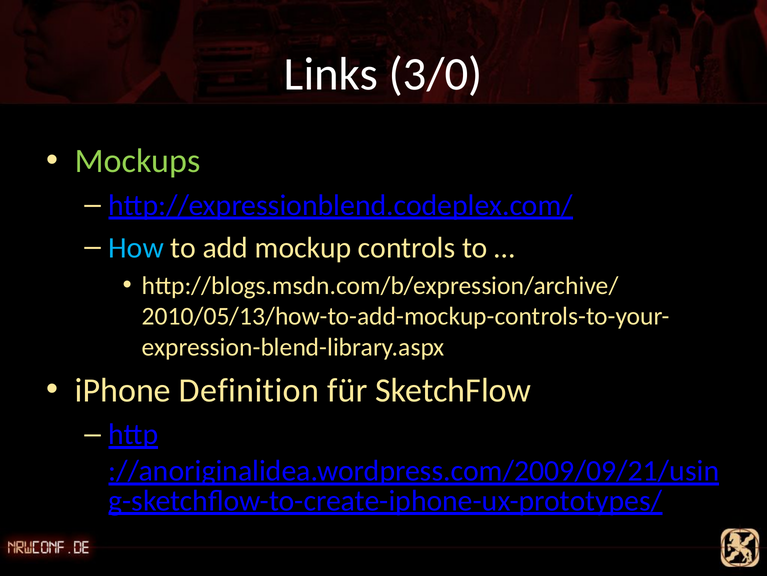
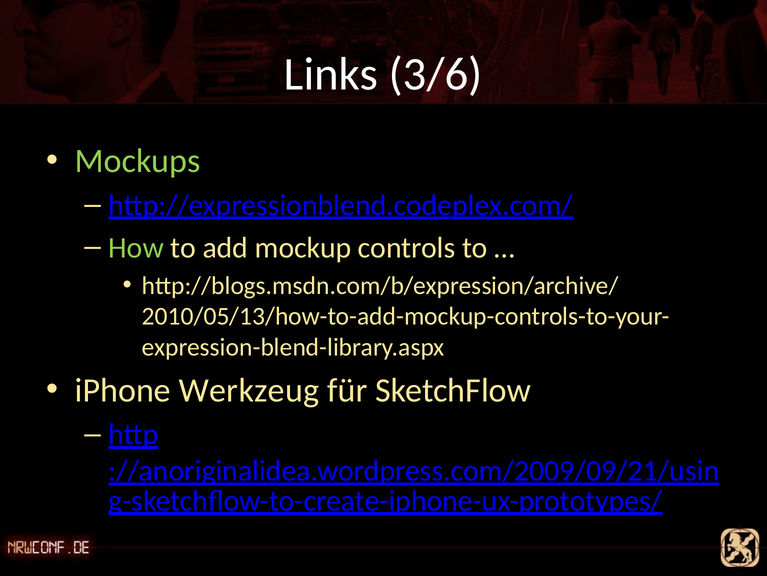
3/0: 3/0 -> 3/6 (436, 74)
How colour: light blue -> light green (136, 247)
Definition: Definition -> Werkzeug (249, 390)
